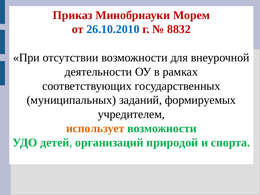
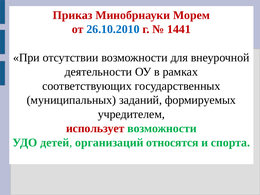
8832: 8832 -> 1441 (179, 29)
использует colour: orange -> red (95, 128)
природой: природой -> относятся (172, 143)
